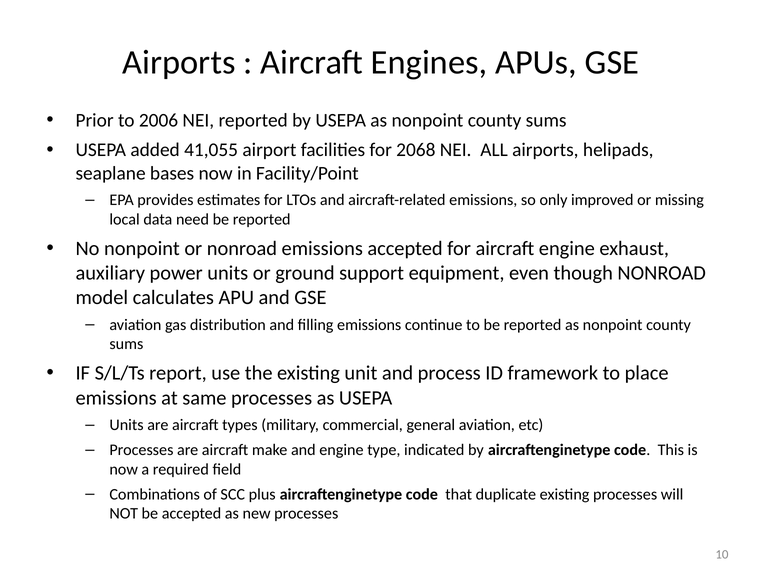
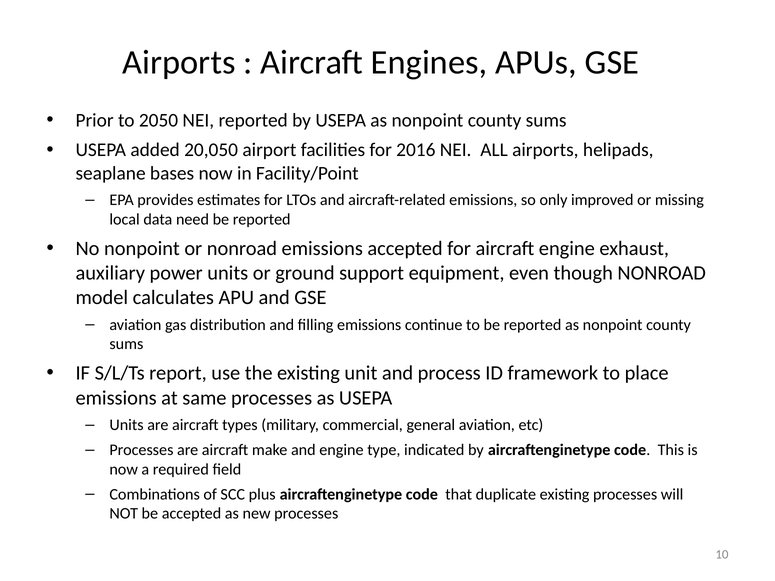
2006: 2006 -> 2050 (159, 120)
41,055: 41,055 -> 20,050 (211, 150)
2068: 2068 -> 2016 (416, 150)
